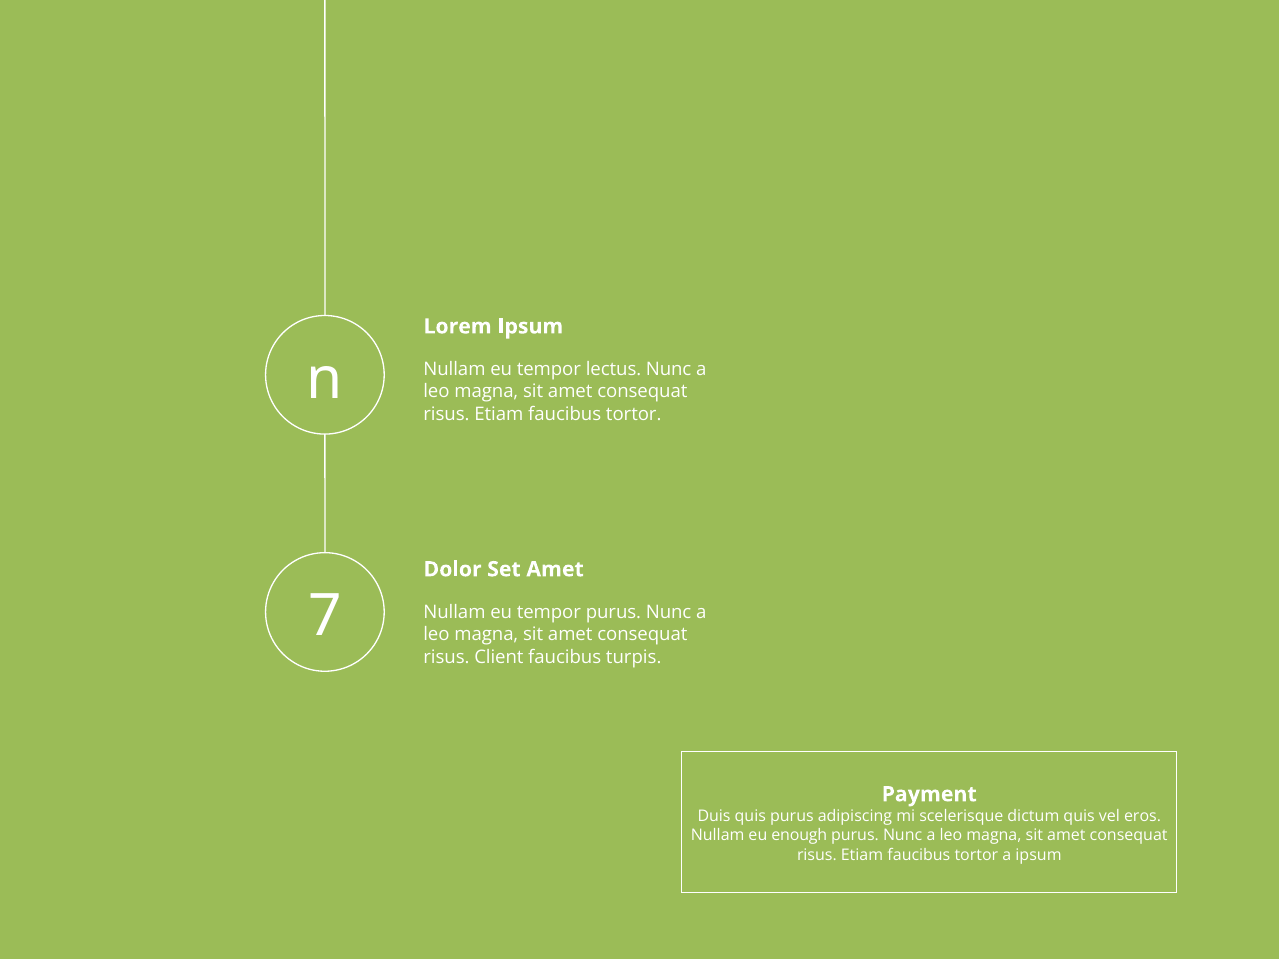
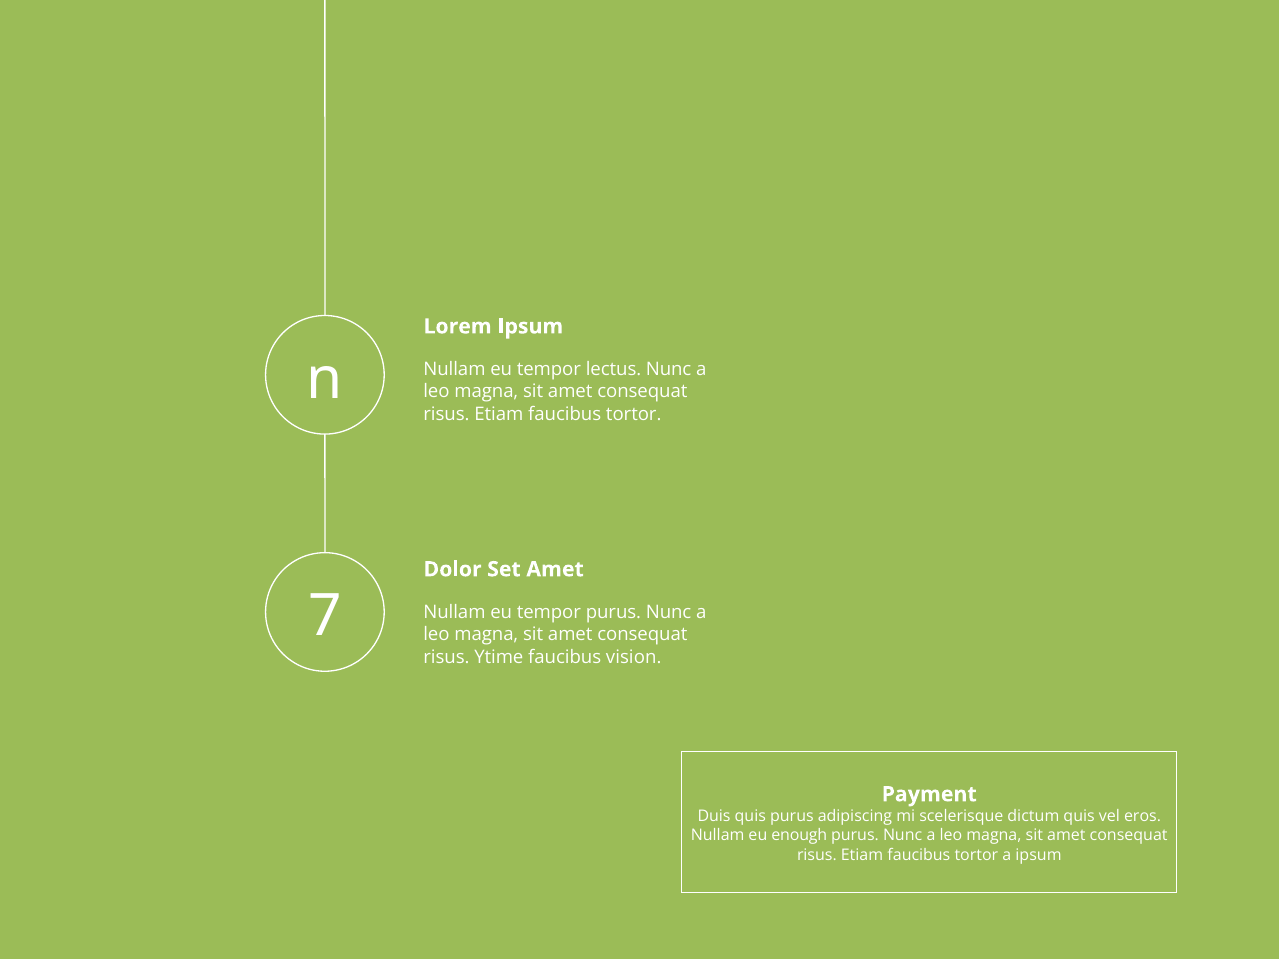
Client: Client -> Ytime (499, 657)
turpis: turpis -> vision (634, 657)
